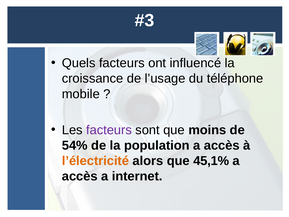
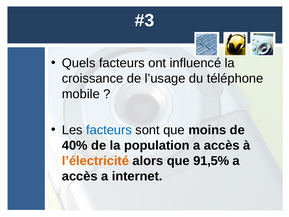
facteurs colour: purple -> blue (109, 130)
54%: 54% -> 40% (75, 145)
45,1%: 45,1% -> 91,5% (211, 161)
